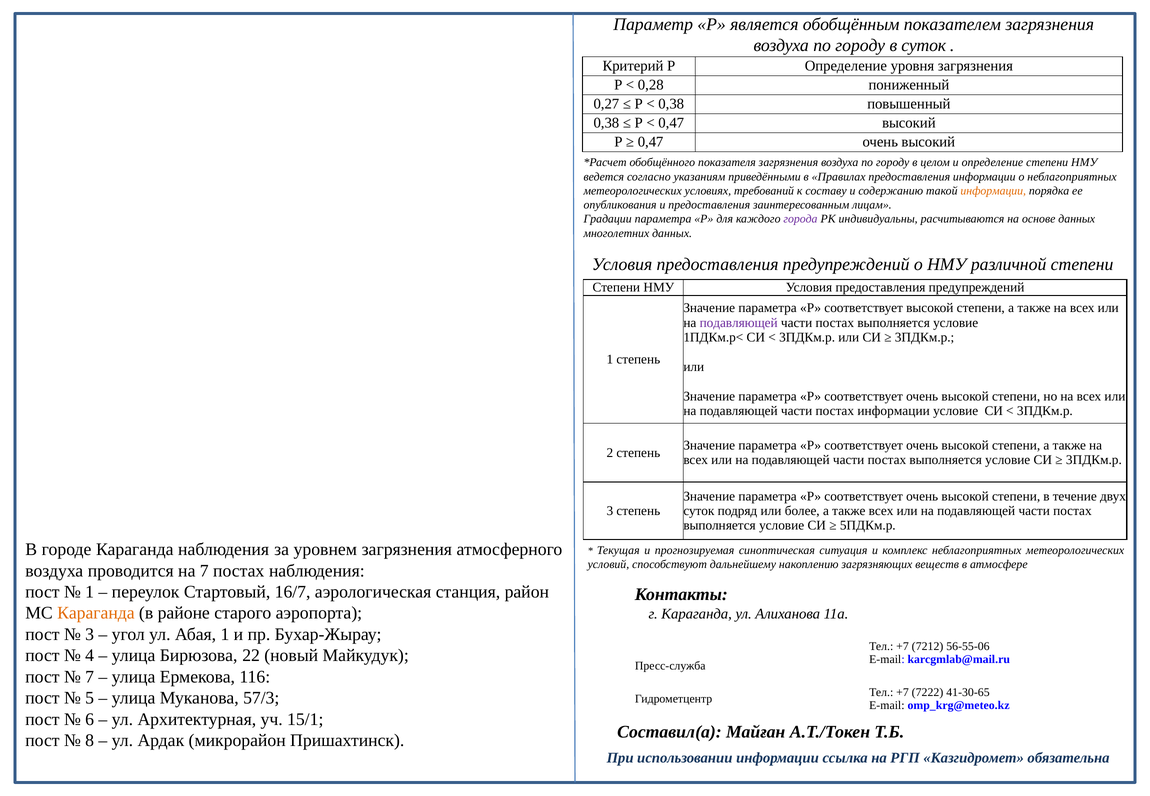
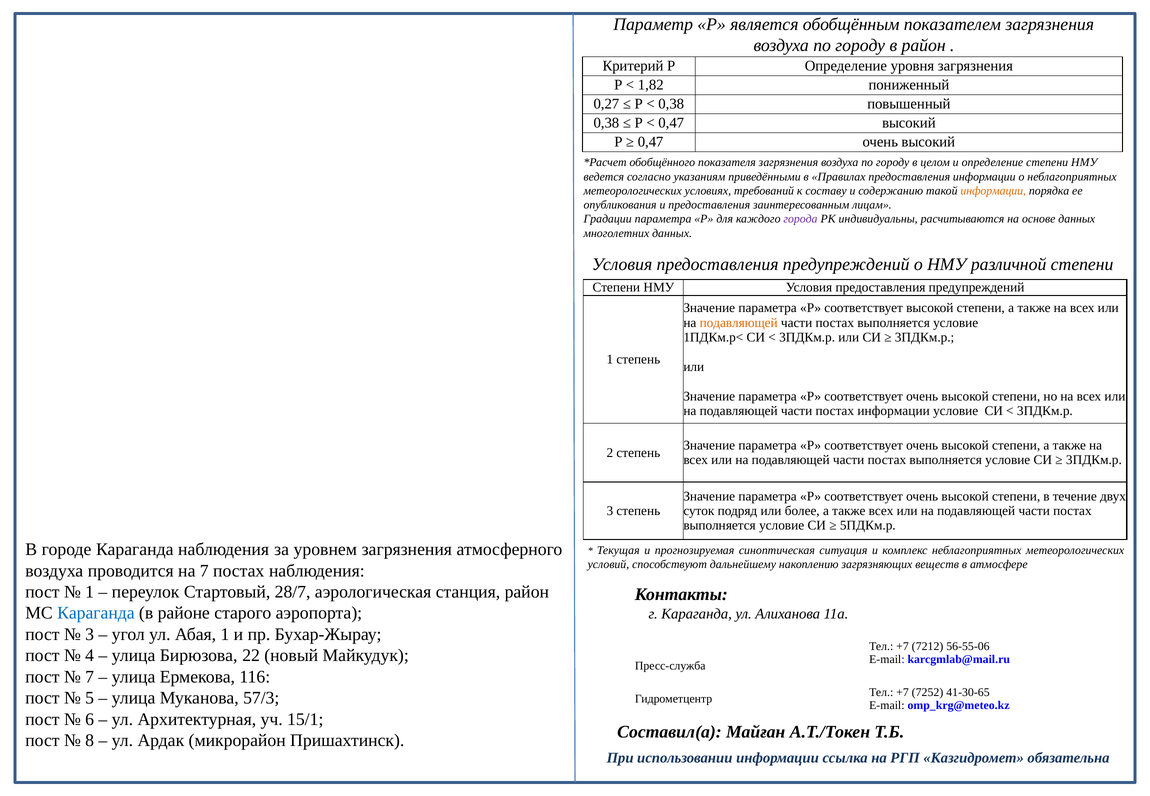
в суток: суток -> район (924, 46)
0,28: 0,28 -> 1,82 (651, 85)
подавляющей colour: purple -> orange (739, 323)
16/7: 16/7 -> 28/7 (293, 592)
Караганда colour: orange -> blue (96, 613)
7222: 7222 -> 7252 (928, 692)
